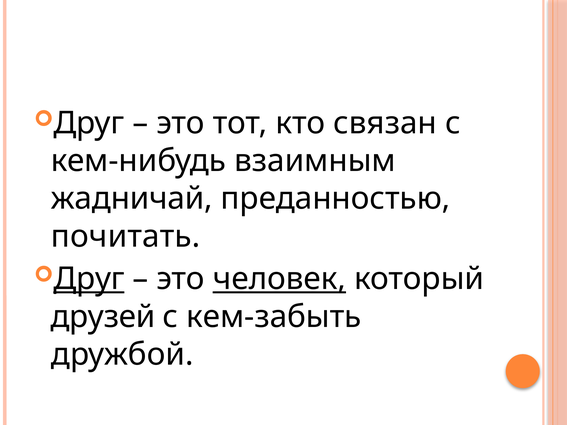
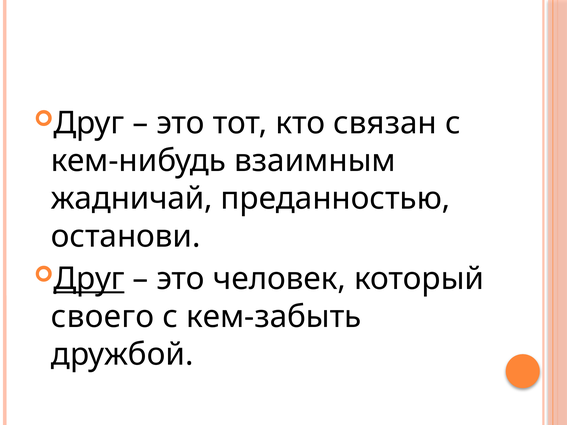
почитать: почитать -> останови (126, 236)
человек underline: present -> none (279, 279)
друзей: друзей -> своего (103, 317)
